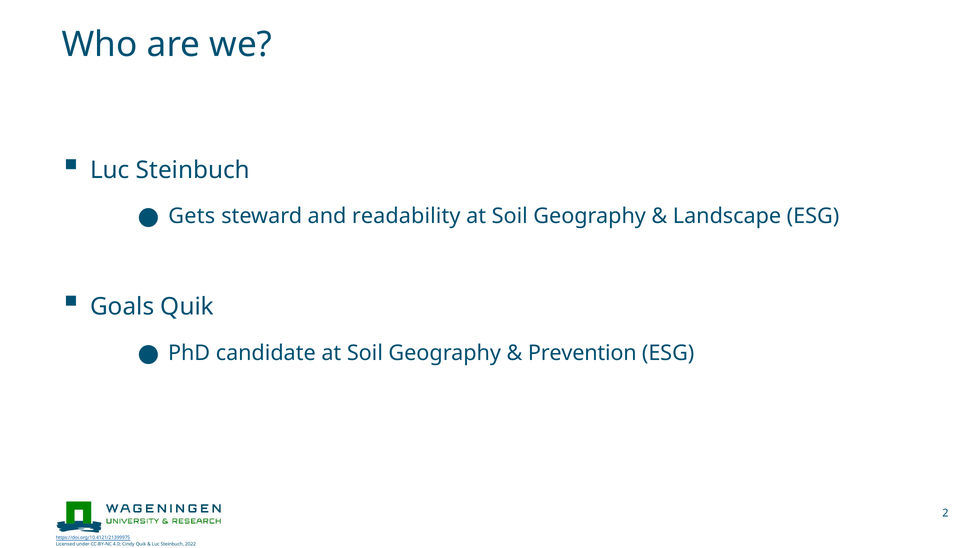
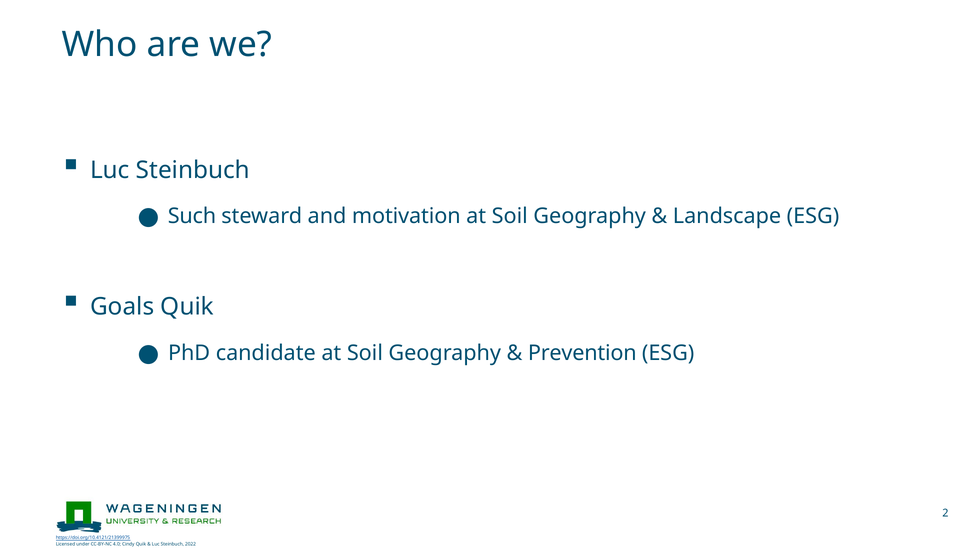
Gets: Gets -> Such (192, 216)
readability: readability -> motivation (406, 216)
